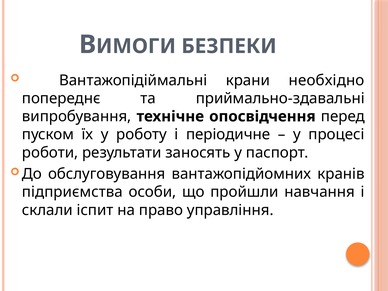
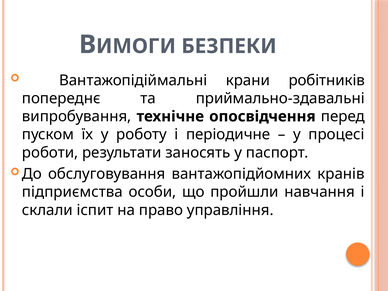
необхідно: необхідно -> робітників (327, 80)
